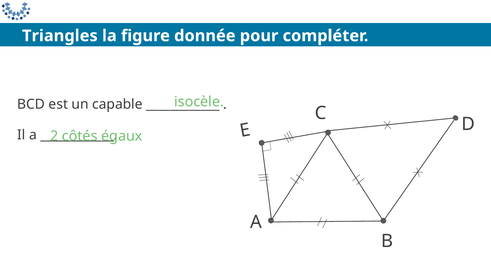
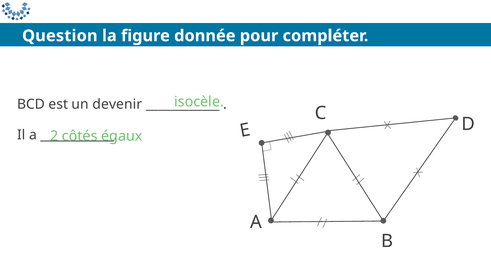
Triangles: Triangles -> Question (60, 36)
capable: capable -> devenir (117, 104)
